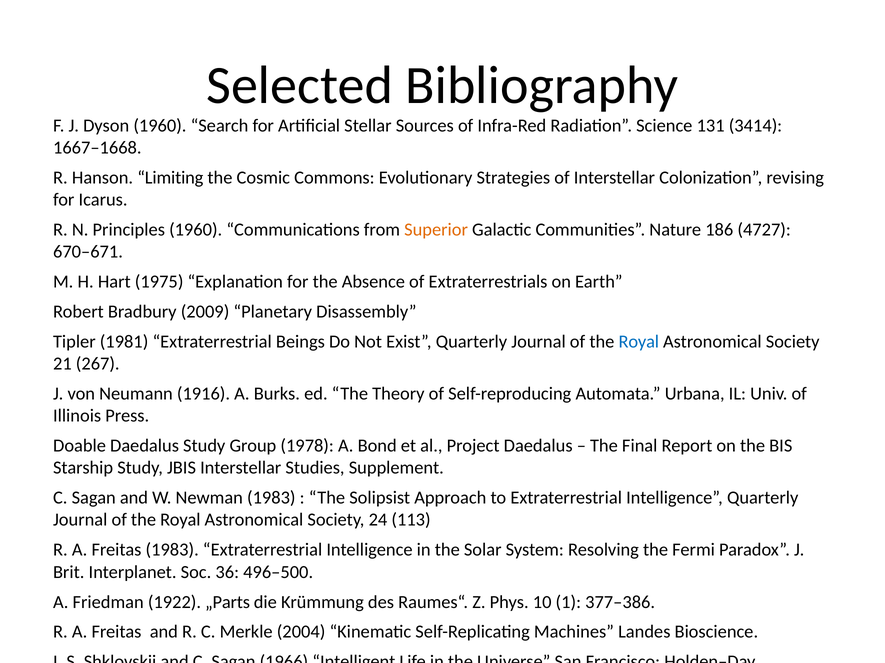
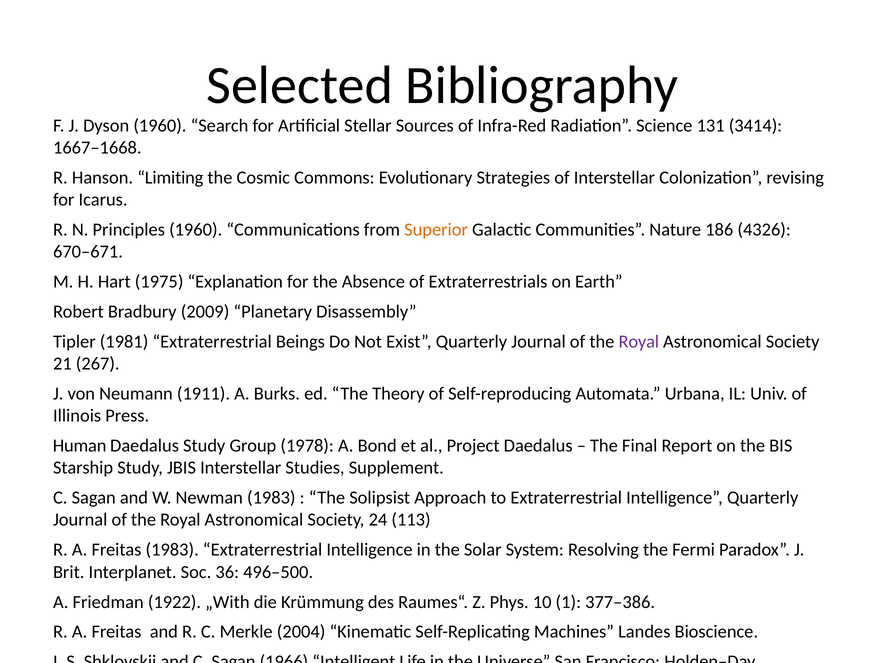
4727: 4727 -> 4326 (764, 230)
Royal colour: blue -> purple (639, 342)
1916: 1916 -> 1911 (203, 394)
Doable: Doable -> Human (80, 446)
„Parts: „Parts -> „With (227, 603)
